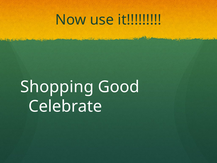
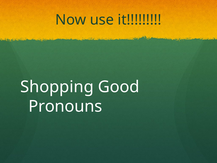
Celebrate: Celebrate -> Pronouns (65, 106)
